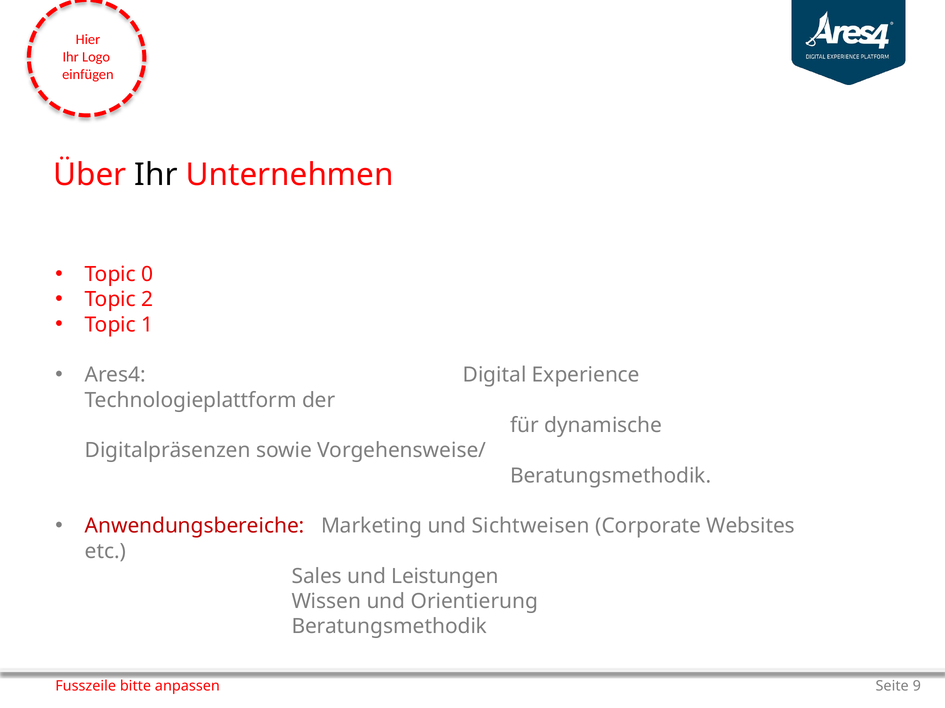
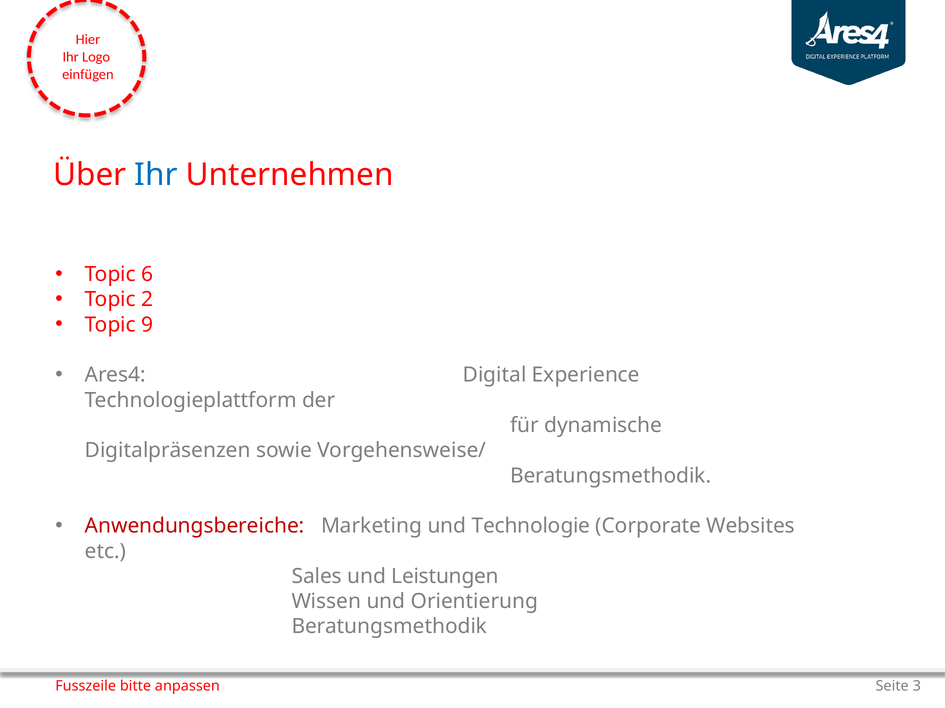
Ihr colour: black -> blue (156, 175)
0: 0 -> 6 (147, 275)
1: 1 -> 9 (147, 325)
Sichtweisen: Sichtweisen -> Technologie (531, 526)
9: 9 -> 3 (917, 687)
